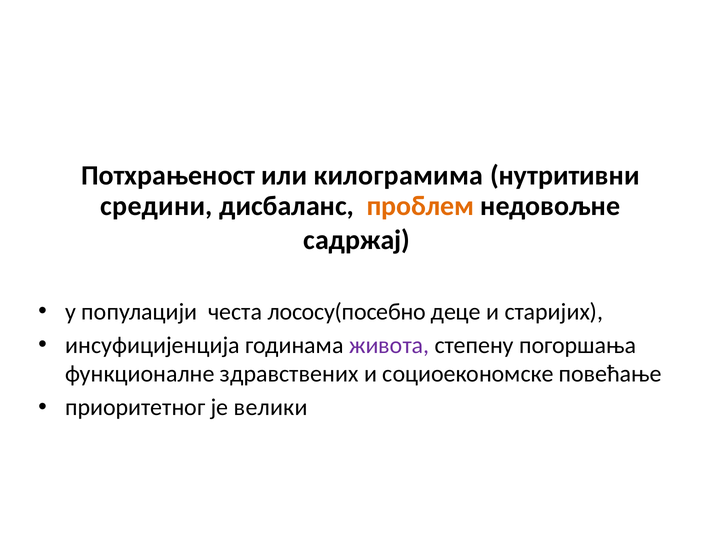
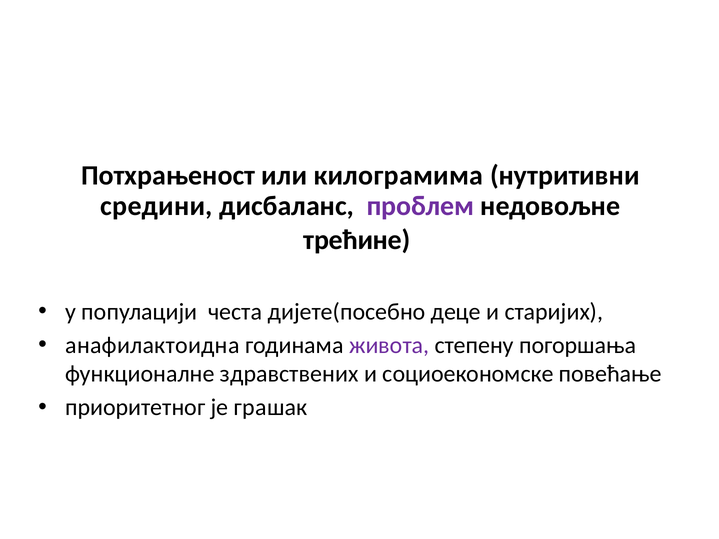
проблем colour: orange -> purple (420, 206)
садржај: садржај -> трећине (357, 240)
лососу(посебно: лососу(посебно -> дијете(посебно (347, 312)
инсуфицијенција: инсуфицијенција -> анафилактоидна (152, 345)
велики: велики -> грашак (271, 408)
